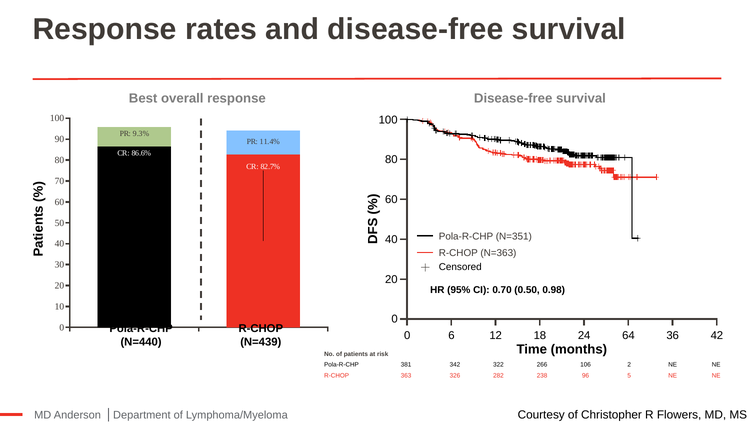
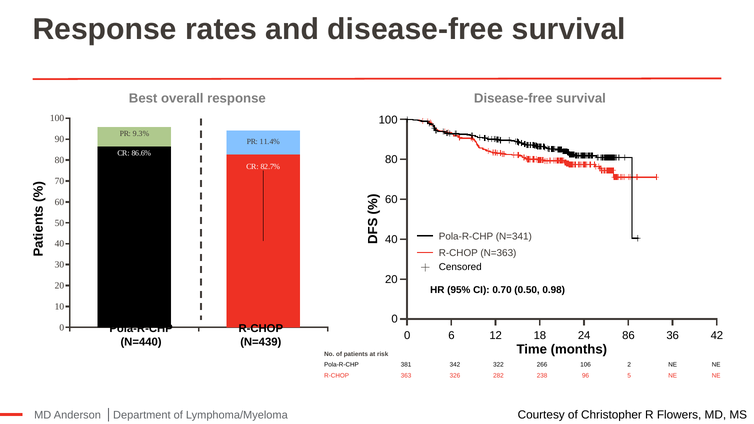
N=351: N=351 -> N=341 (514, 236)
64: 64 -> 86 (628, 336)
